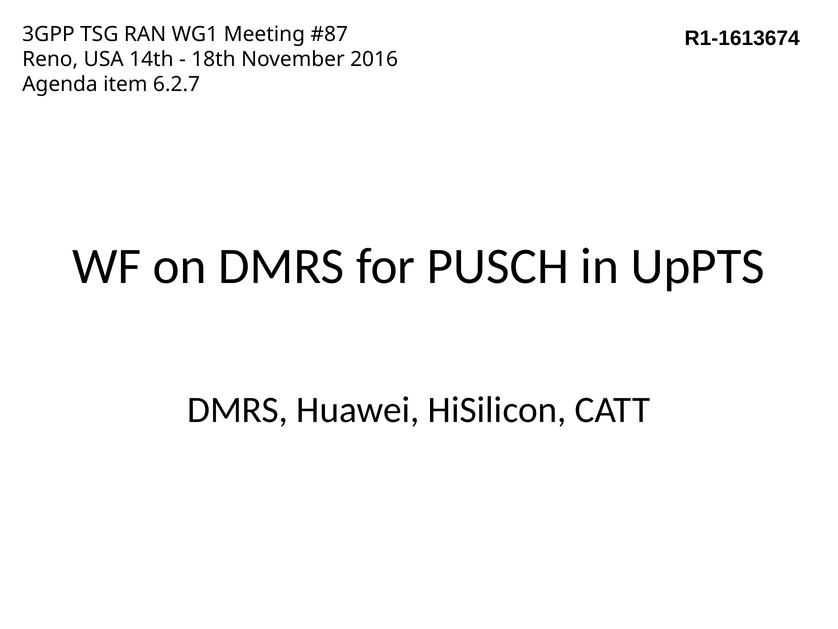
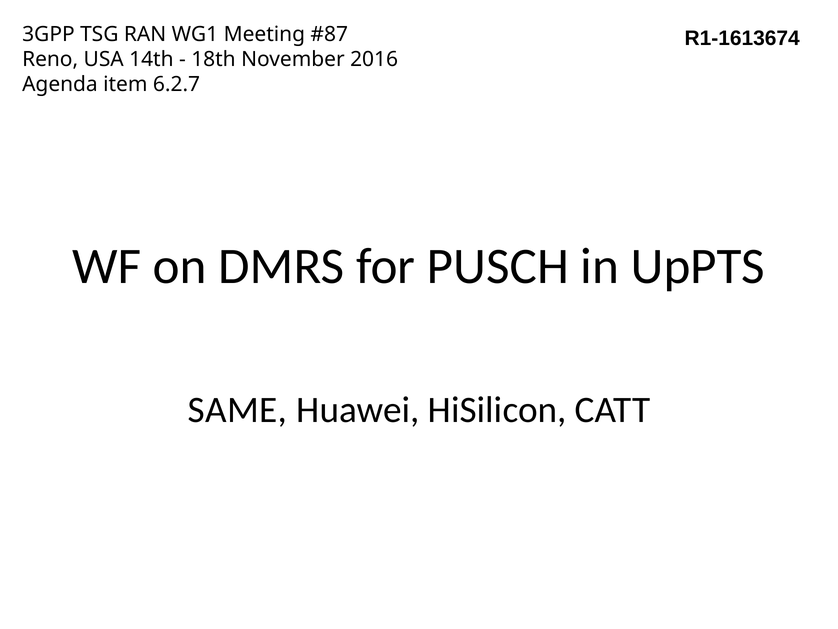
DMRS: DMRS -> SAME (238, 409)
